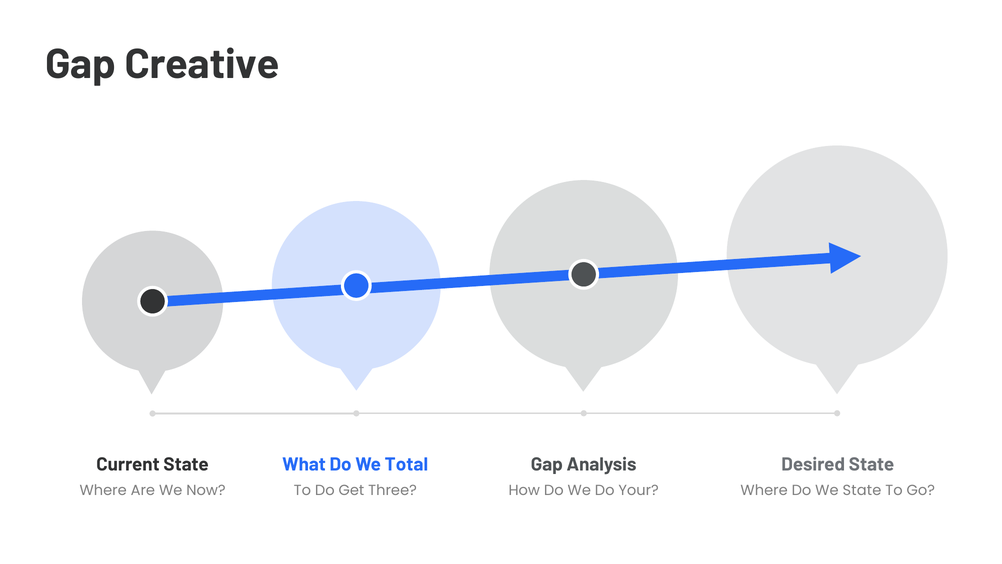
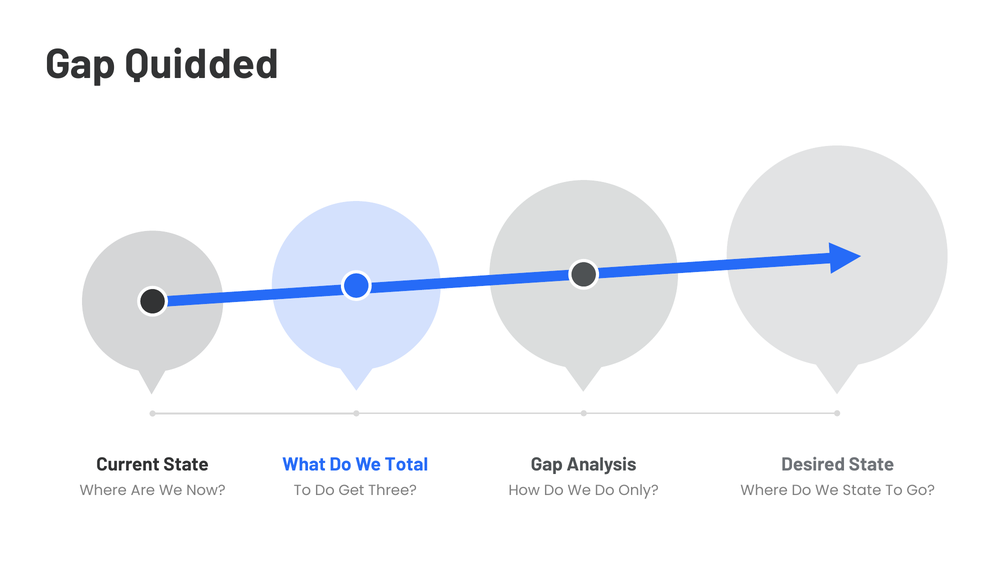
Creative: Creative -> Quidded (202, 64)
Your: Your -> Only (639, 490)
